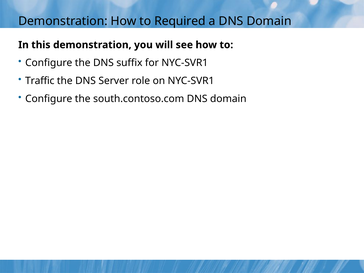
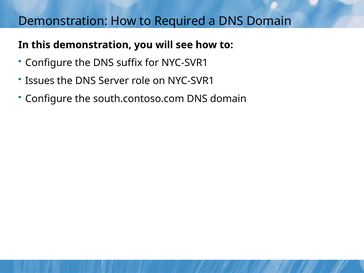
Traffic: Traffic -> Issues (40, 81)
